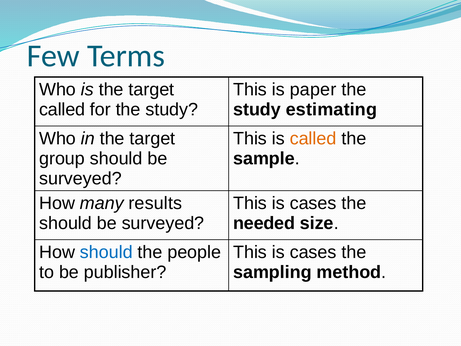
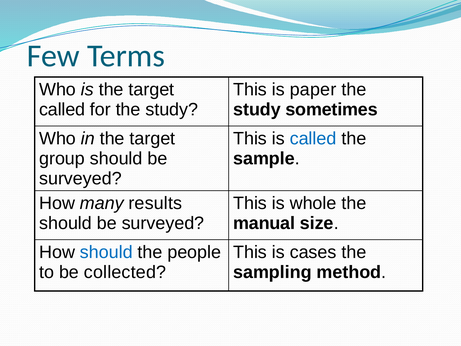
estimating: estimating -> sometimes (332, 109)
called colour: orange -> blue (313, 138)
cases: cases -> whole (313, 203)
needed: needed -> manual (264, 223)
publisher: publisher -> collected (125, 272)
